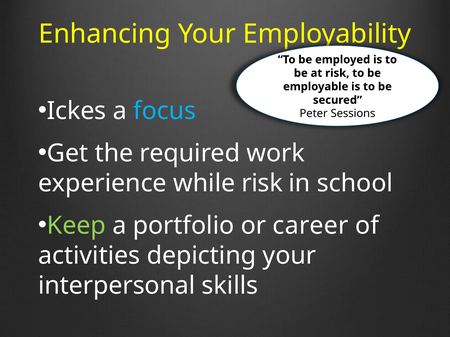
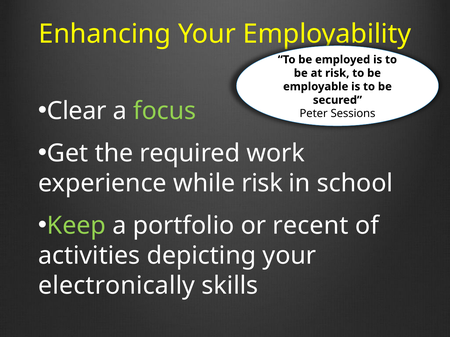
Ickes: Ickes -> Clear (77, 111)
focus colour: light blue -> light green (165, 111)
career: career -> recent (311, 226)
interpersonal: interpersonal -> electronically (117, 286)
